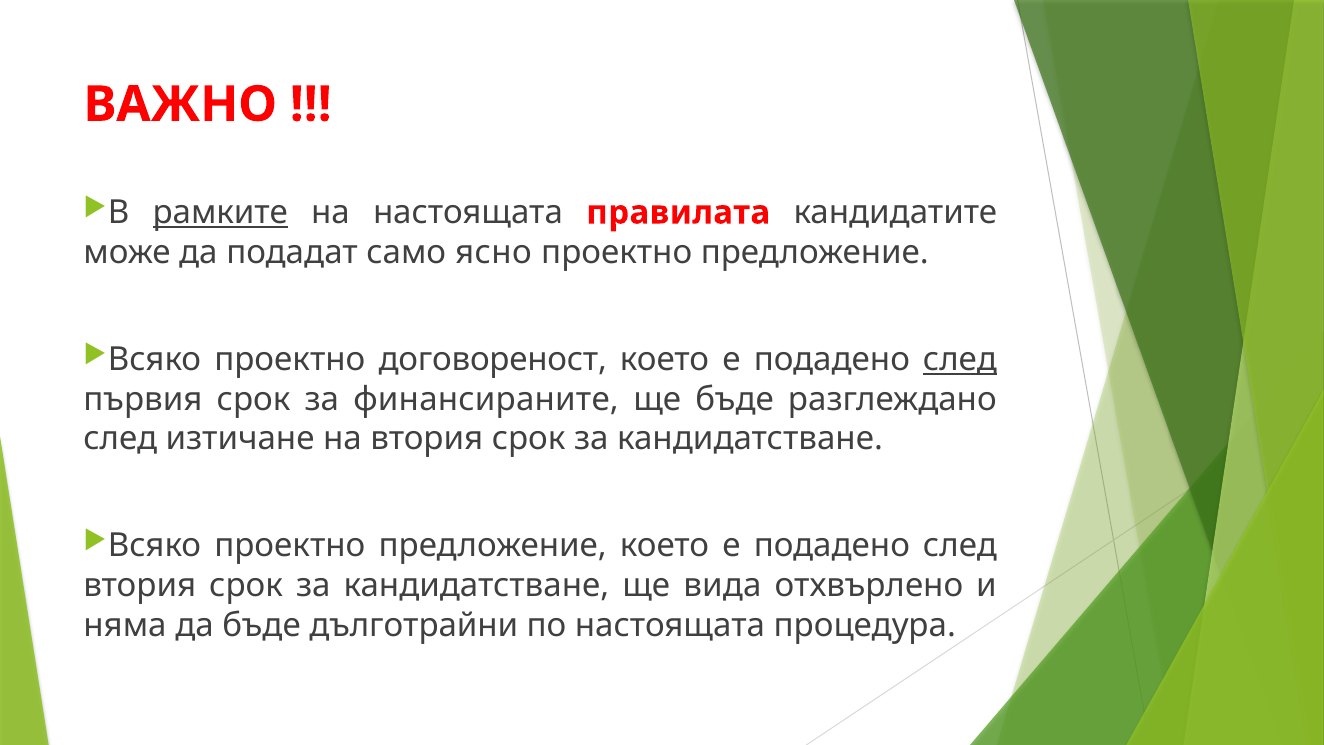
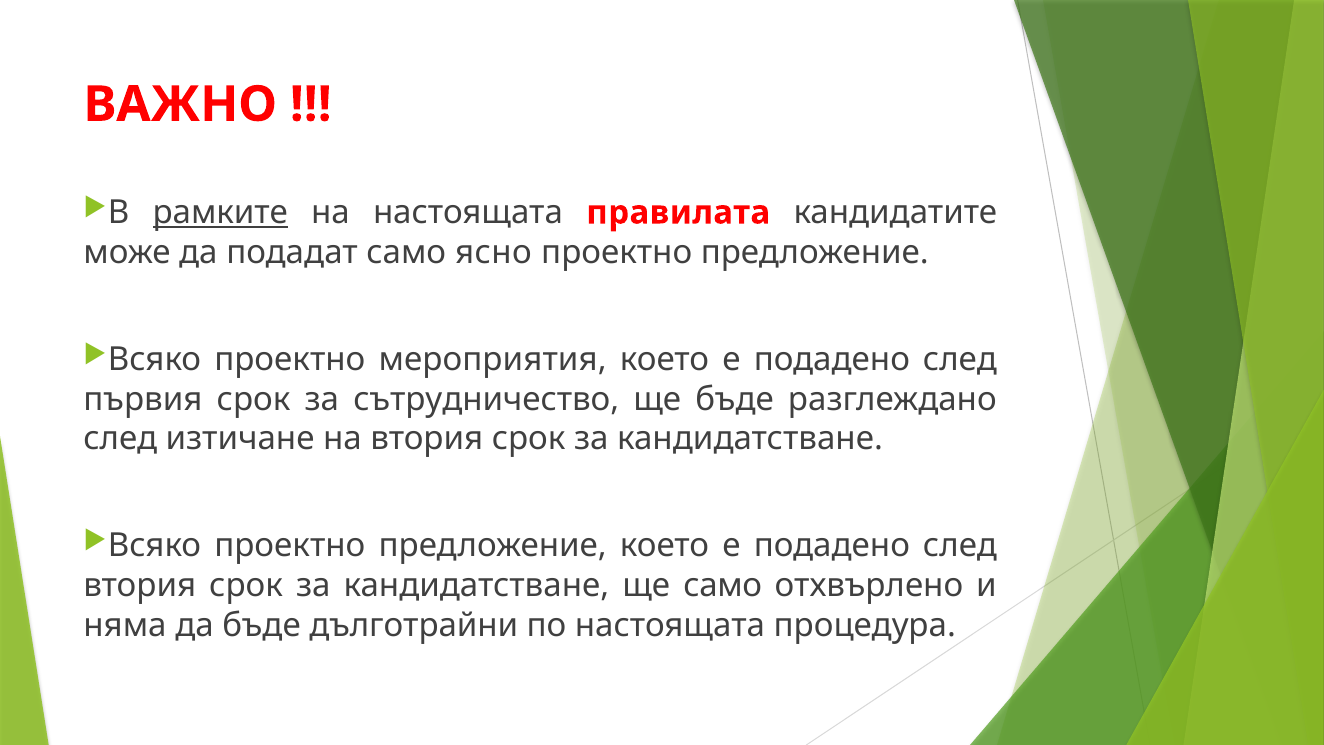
договореност: договореност -> мероприятия (493, 359)
след underline: present -> none (960, 359)
финансираните: финансираните -> сътрудничество (486, 399)
ще вида: вида -> само (723, 585)
